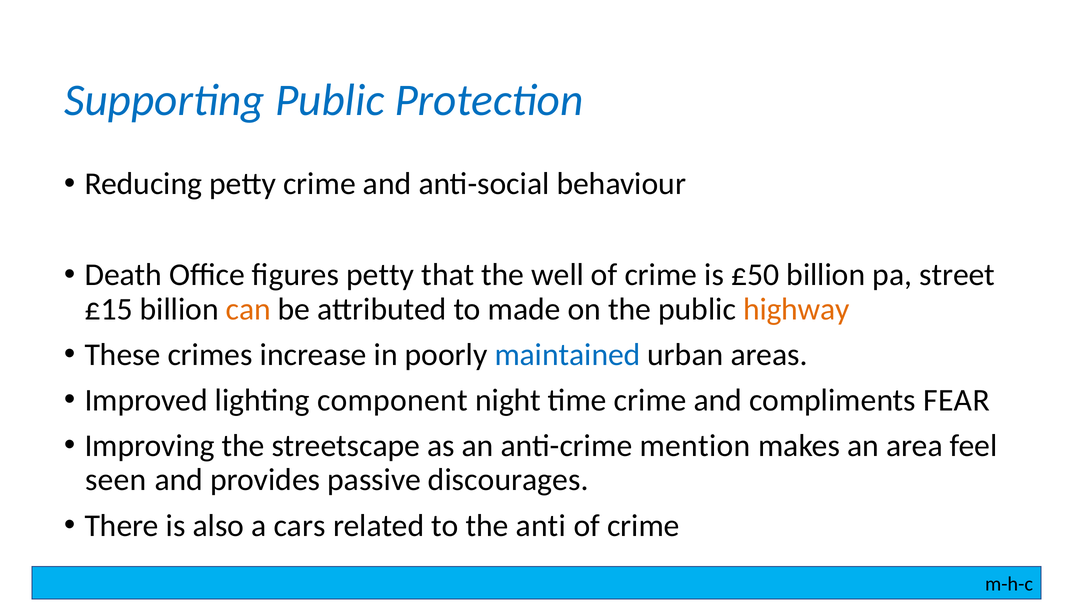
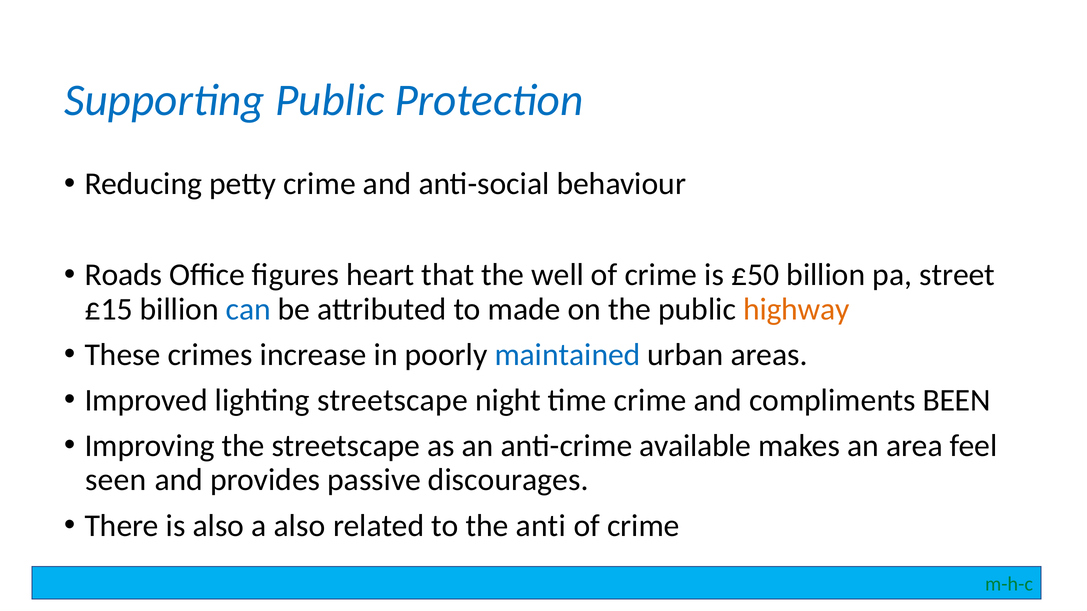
Death: Death -> Roads (123, 275)
figures petty: petty -> heart (380, 275)
can colour: orange -> blue (248, 309)
lighting component: component -> streetscape (392, 401)
FEAR: FEAR -> BEEN (957, 401)
mention: mention -> available (695, 446)
a cars: cars -> also (300, 526)
m-h-c colour: black -> green (1009, 584)
